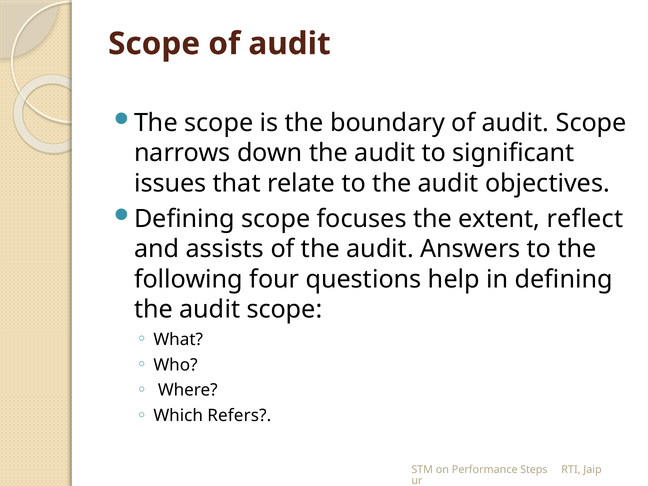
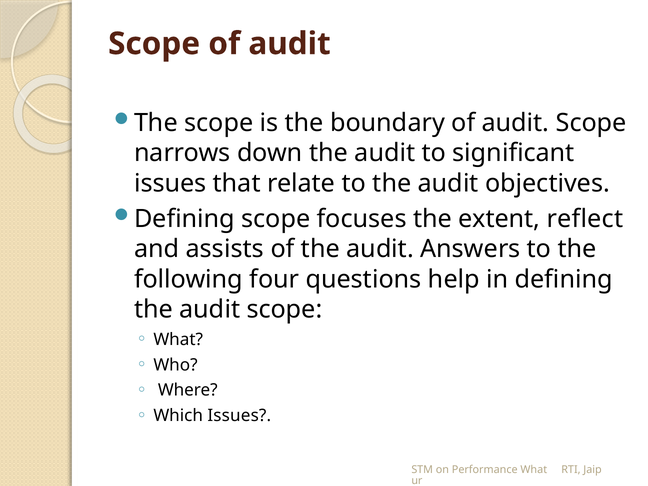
Which Refers: Refers -> Issues (239, 416)
Performance Steps: Steps -> What (534, 470)
